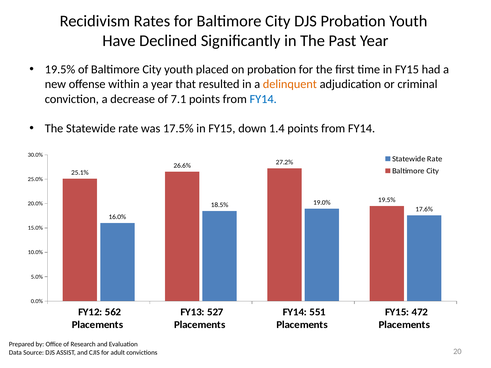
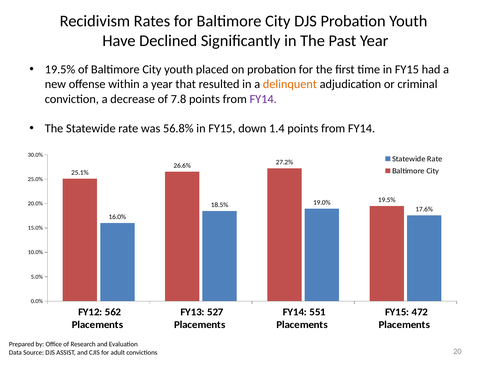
7.1: 7.1 -> 7.8 (178, 99)
FY14 colour: blue -> purple (263, 99)
17.5%: 17.5% -> 56.8% (178, 129)
